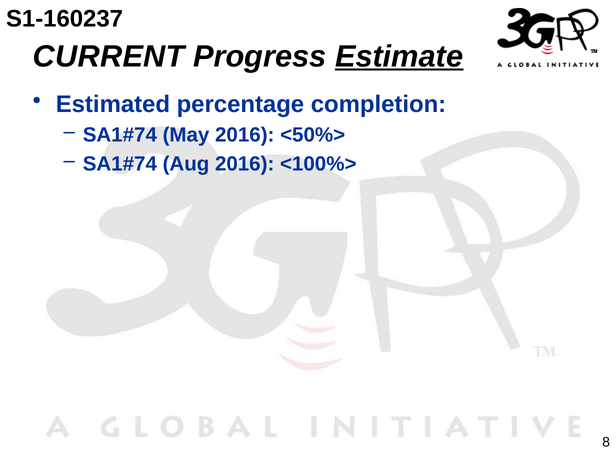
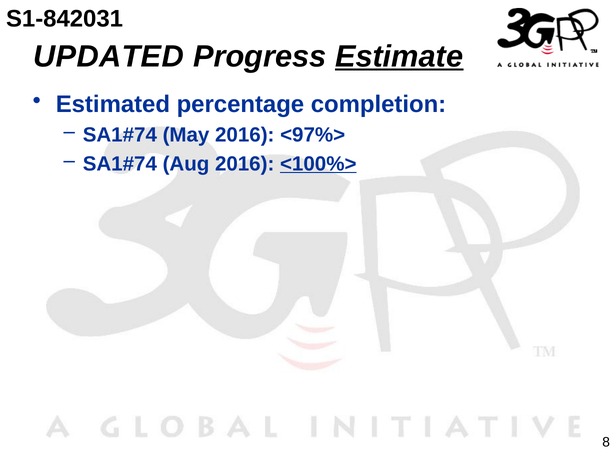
S1-160237: S1-160237 -> S1-842031 (65, 19)
CURRENT: CURRENT -> UPDATED (109, 56)
<50%>: <50%> -> <97%> (313, 135)
<100%> underline: none -> present (318, 164)
